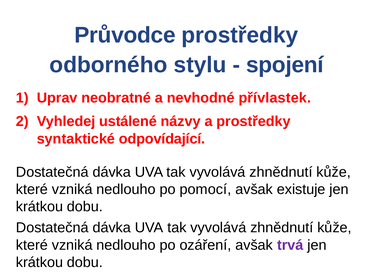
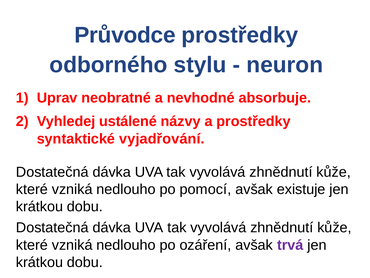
spojení: spojení -> neuron (285, 65)
přívlastek: přívlastek -> absorbuje (275, 98)
odpovídající: odpovídající -> vyjadřování (162, 139)
